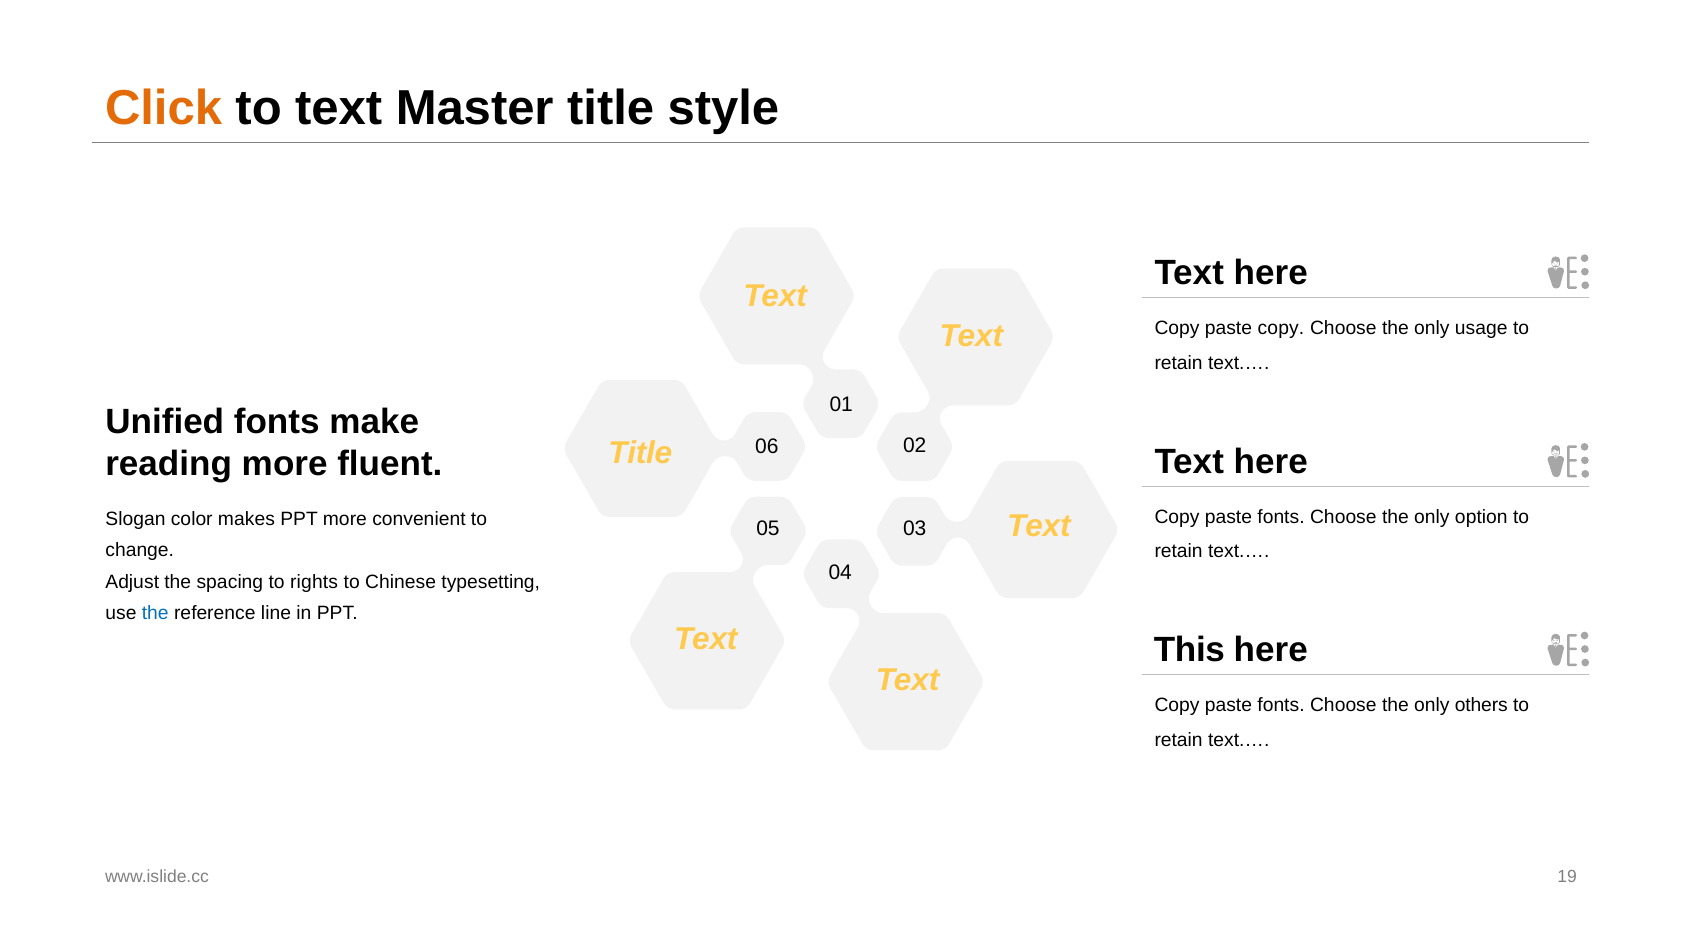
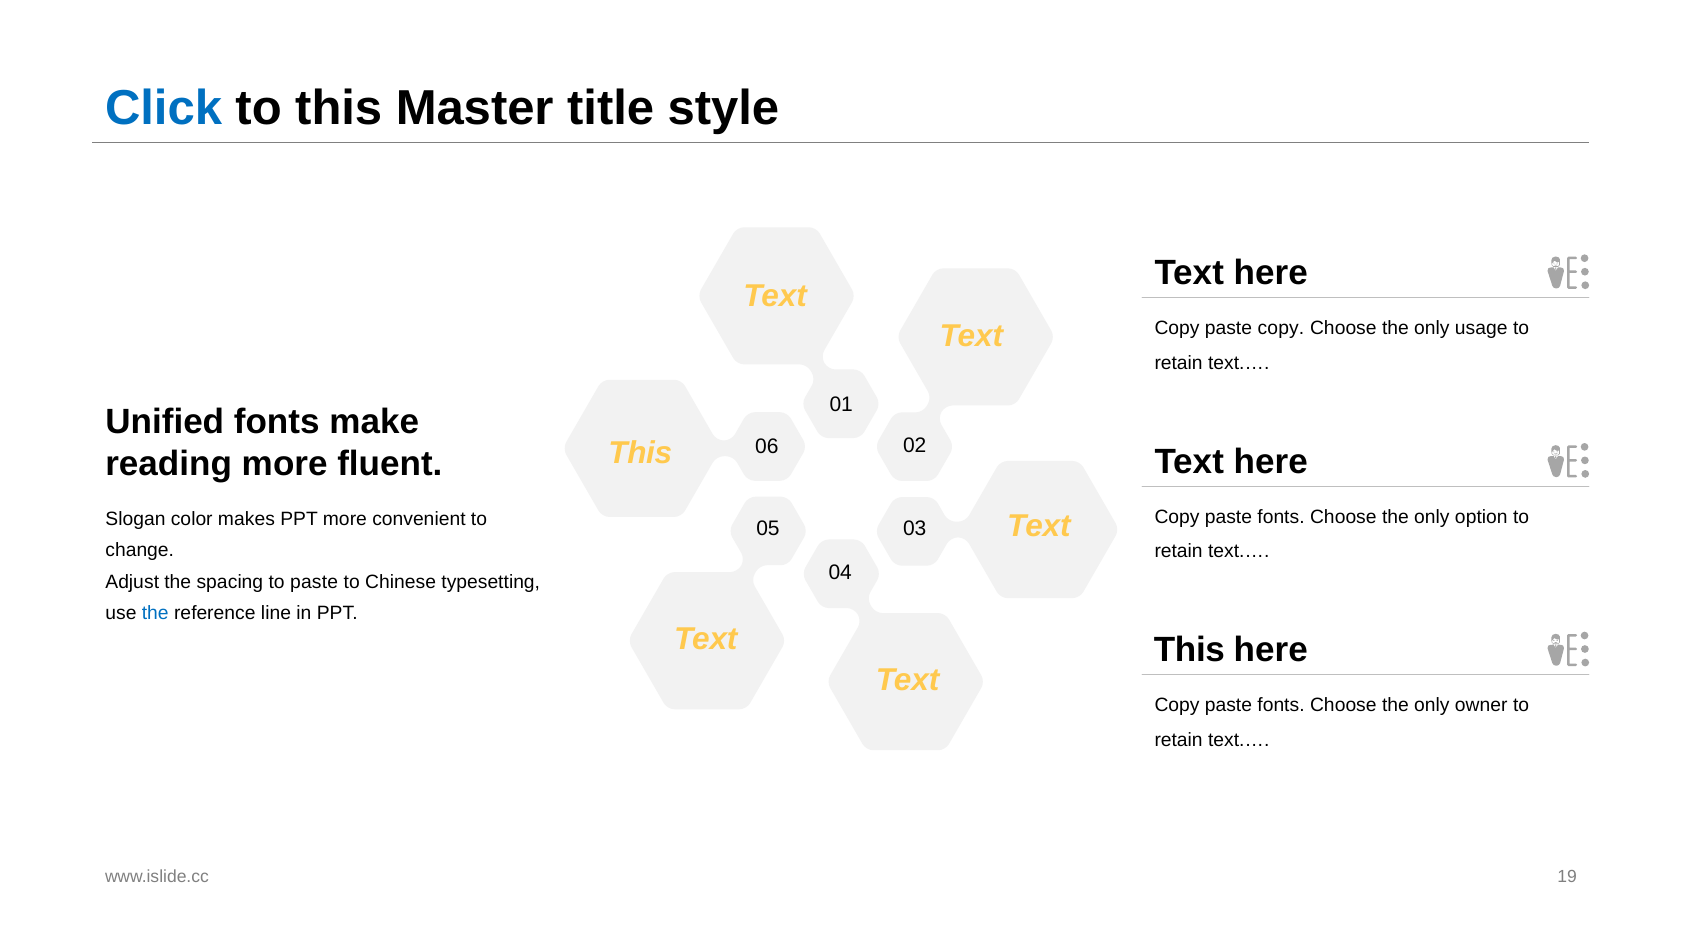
Click colour: orange -> blue (164, 109)
to text: text -> this (339, 109)
Title: Title -> This (640, 453)
to rights: rights -> paste (314, 582)
others: others -> owner (1481, 705)
